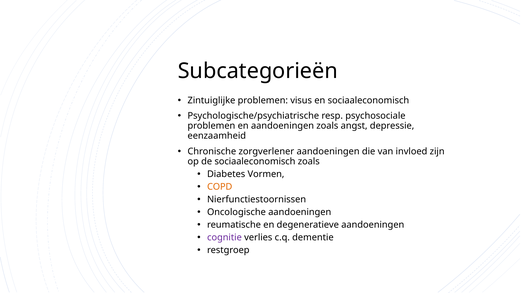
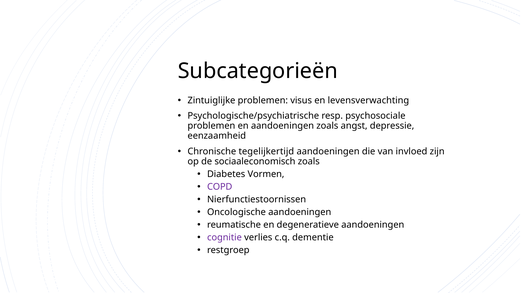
en sociaaleconomisch: sociaaleconomisch -> levensverwachting (368, 101)
zorgverlener: zorgverlener -> tegelijkertijd (266, 151)
COPD colour: orange -> purple (220, 187)
